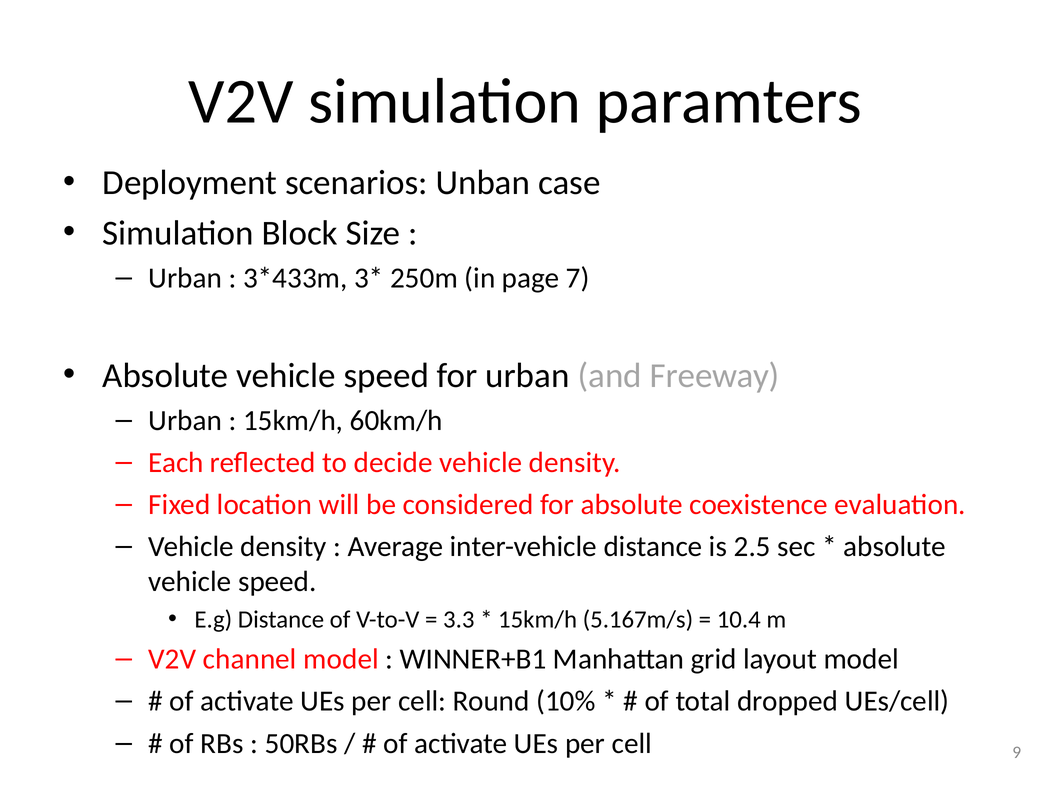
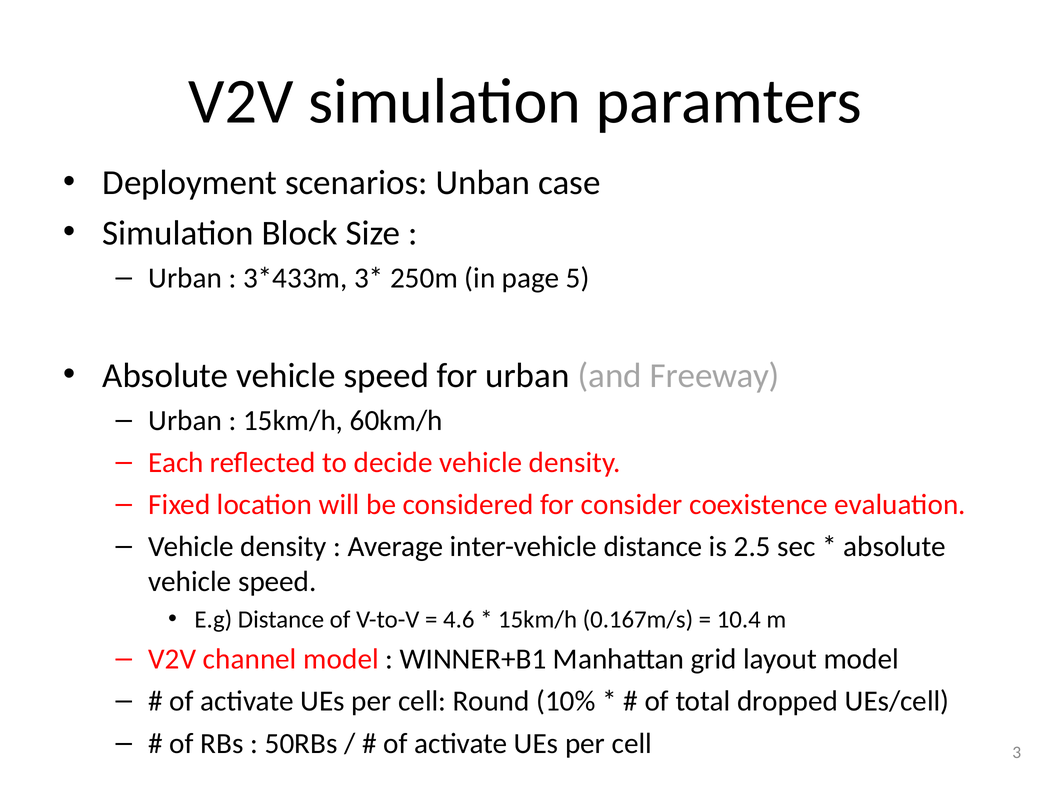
7: 7 -> 5 (578, 278)
for absolute: absolute -> consider (632, 505)
3.3: 3.3 -> 4.6 (459, 620)
5.167m/s: 5.167m/s -> 0.167m/s (638, 620)
9: 9 -> 3 (1017, 753)
